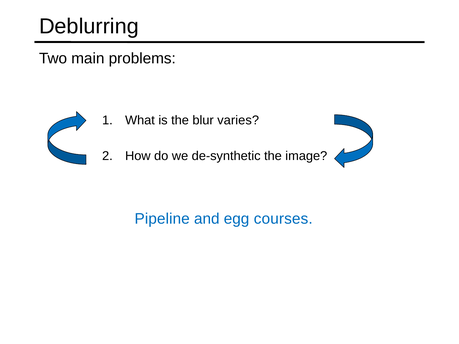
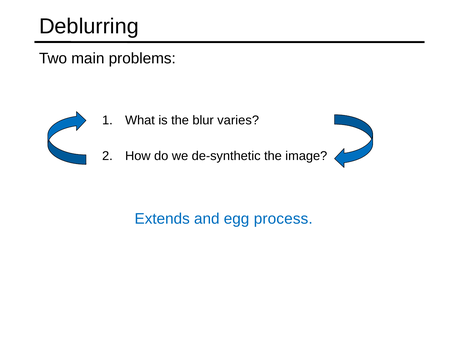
Pipeline: Pipeline -> Extends (162, 219)
courses: courses -> process (283, 219)
